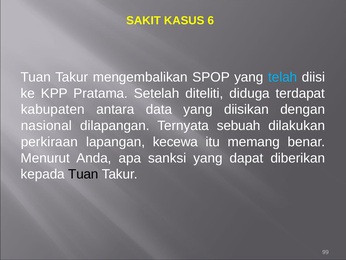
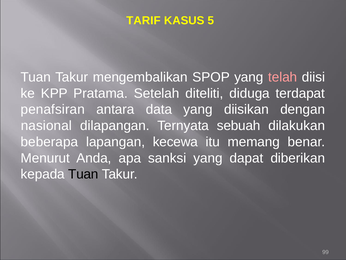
SAKIT: SAKIT -> TARIF (143, 20)
6: 6 -> 5 (211, 20)
telah colour: light blue -> pink (283, 77)
kabupaten: kabupaten -> penafsiran (53, 109)
perkiraan: perkiraan -> beberapa (49, 142)
